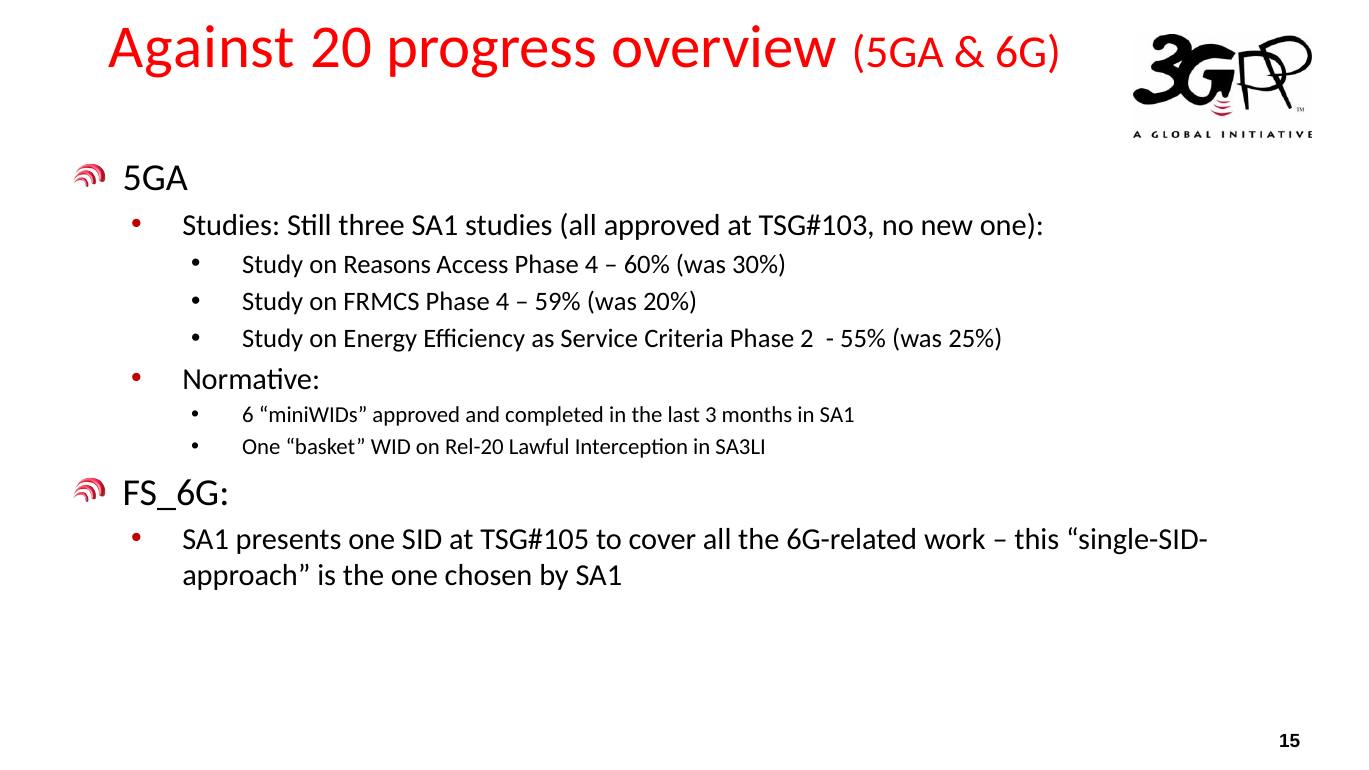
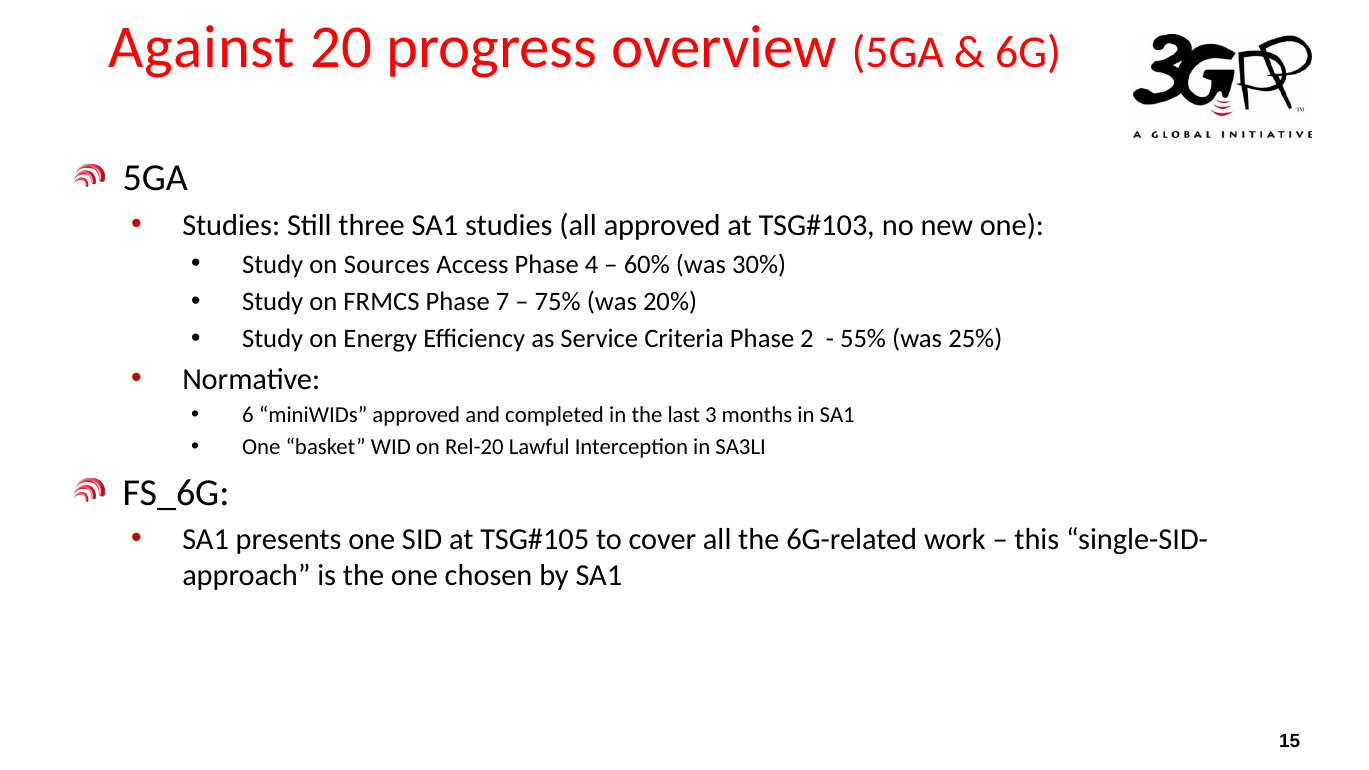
Reasons: Reasons -> Sources (387, 264)
FRMCS Phase 4: 4 -> 7 (503, 302)
59%: 59% -> 75% (558, 302)
